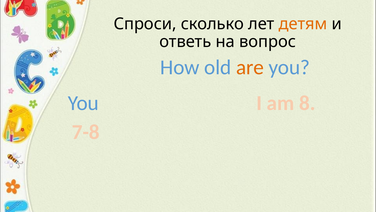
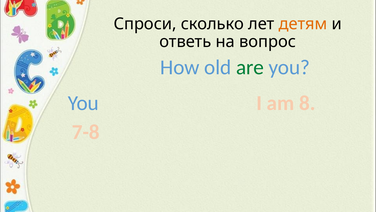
are colour: orange -> green (250, 67)
